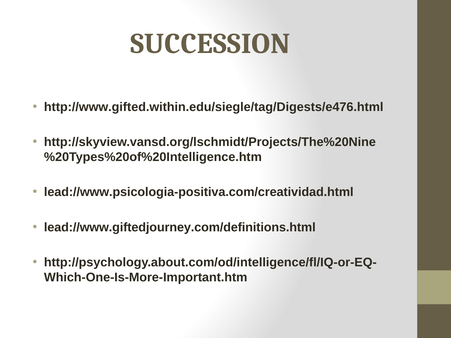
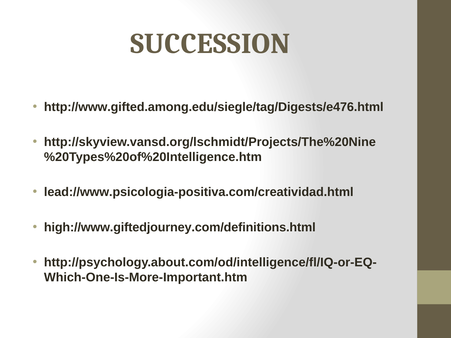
http://www.gifted.within.edu/siegle/tag/Digests/e476.html: http://www.gifted.within.edu/siegle/tag/Digests/e476.html -> http://www.gifted.among.edu/siegle/tag/Digests/e476.html (214, 107)
lead://www.giftedjourney.com/definitions.html: lead://www.giftedjourney.com/definitions.html -> high://www.giftedjourney.com/definitions.html (180, 227)
